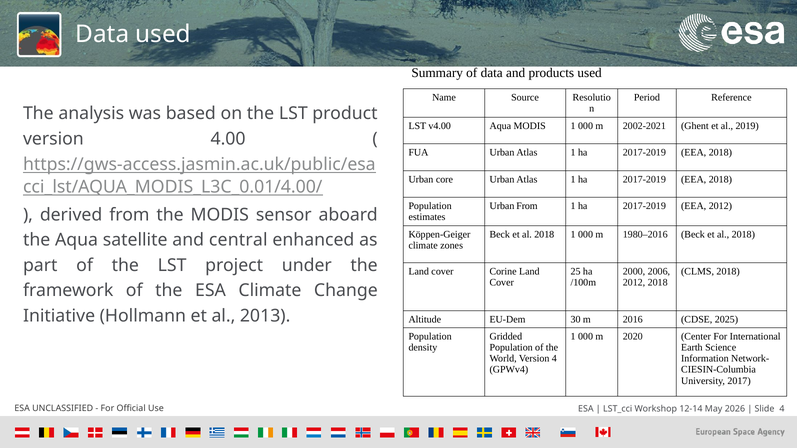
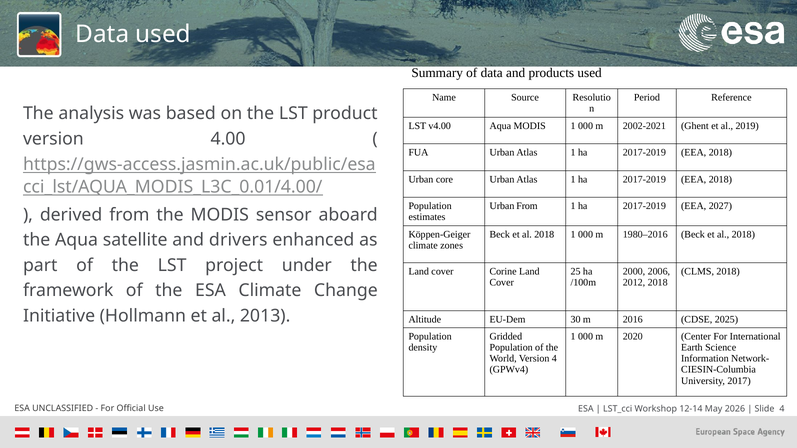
EEA 2012: 2012 -> 2027 (720, 206)
central: central -> drivers (238, 240)
